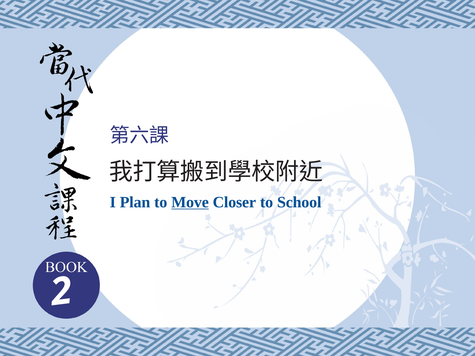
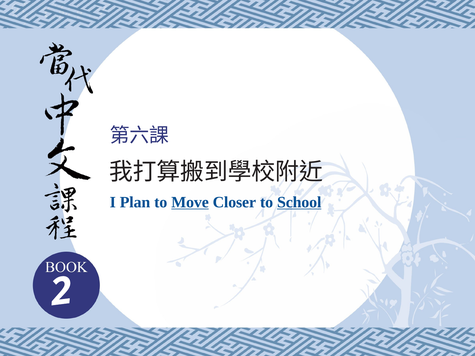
School underline: none -> present (299, 202)
